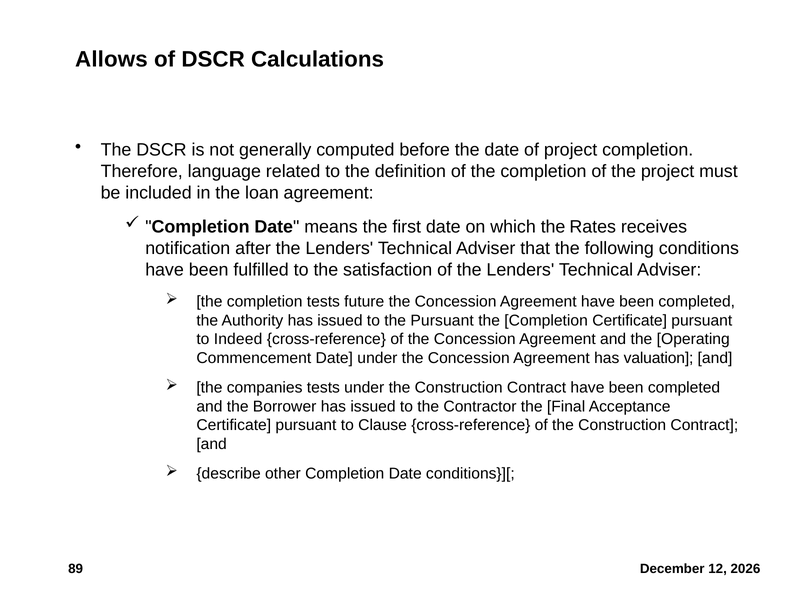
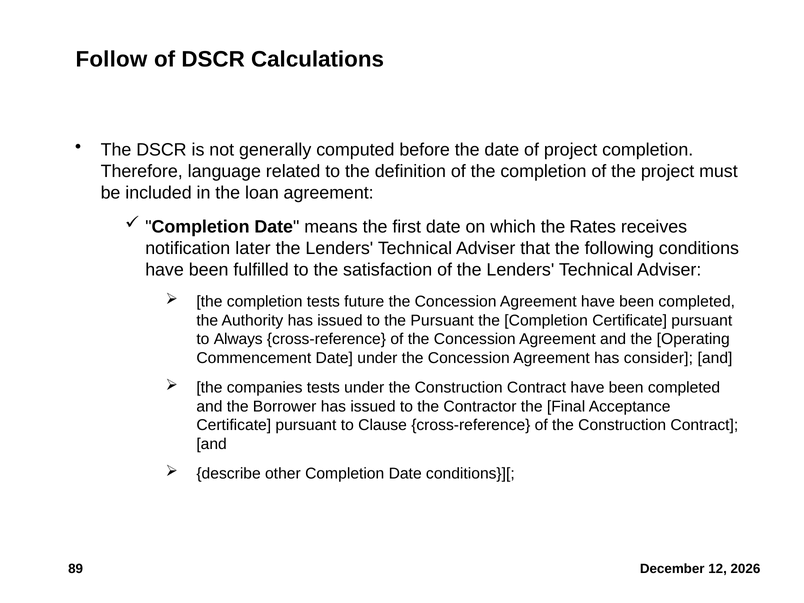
Allows: Allows -> Follow (111, 59)
after: after -> later (253, 248)
Indeed: Indeed -> Always (238, 339)
valuation: valuation -> consider (658, 358)
